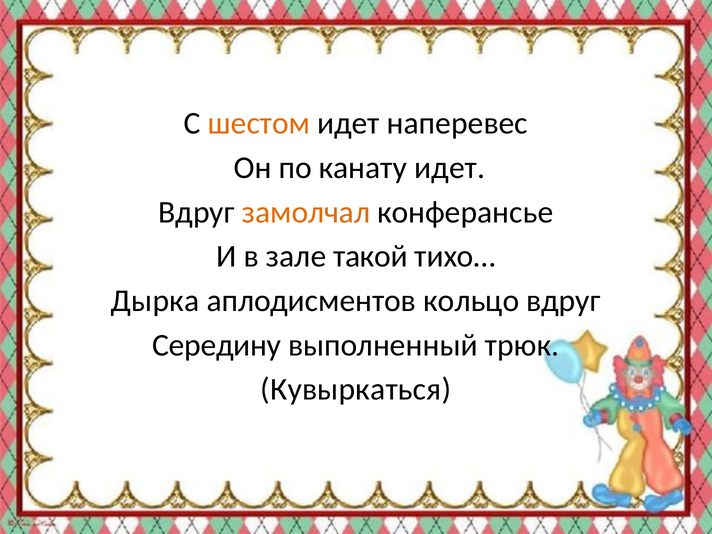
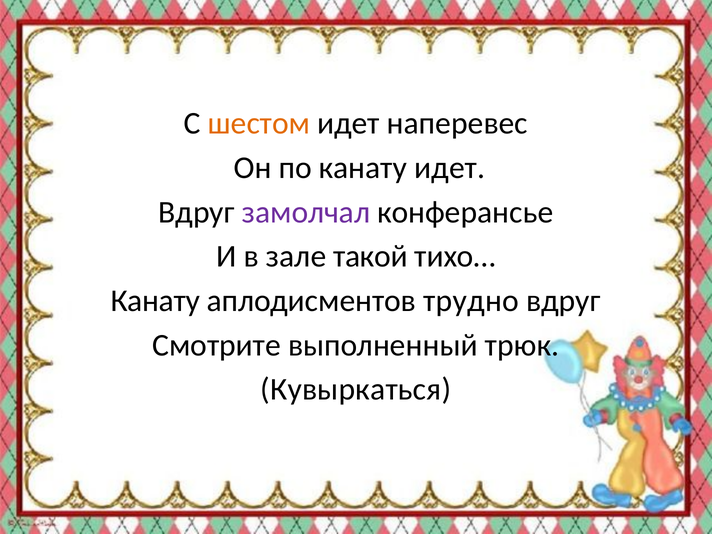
замолчал colour: orange -> purple (306, 212)
Дырка: Дырка -> Канату (155, 301)
кольцо: кольцо -> трудно (471, 301)
Середину: Середину -> Смотрите (217, 345)
